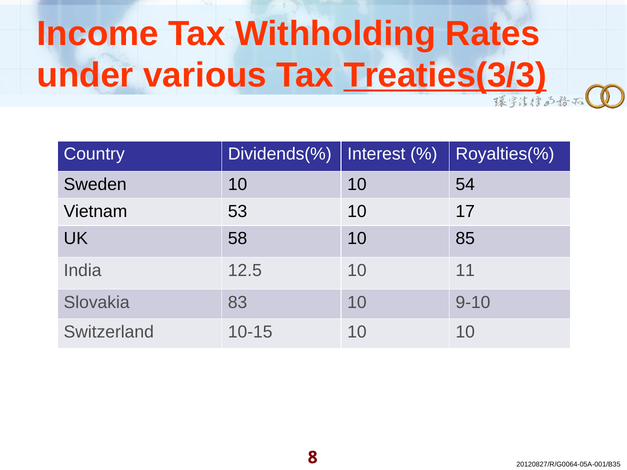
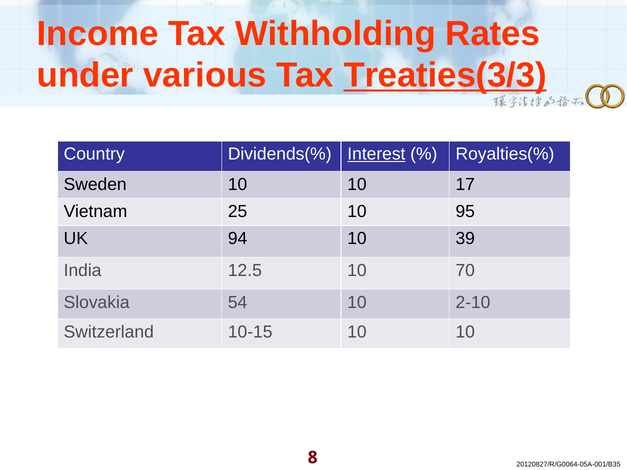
Interest underline: none -> present (376, 154)
54: 54 -> 17 (465, 184)
53: 53 -> 25 (238, 212)
17: 17 -> 95 (465, 212)
58: 58 -> 94 (238, 239)
85: 85 -> 39 (465, 239)
11: 11 -> 70 (465, 271)
83: 83 -> 54 (238, 303)
9-10: 9-10 -> 2-10 (473, 303)
